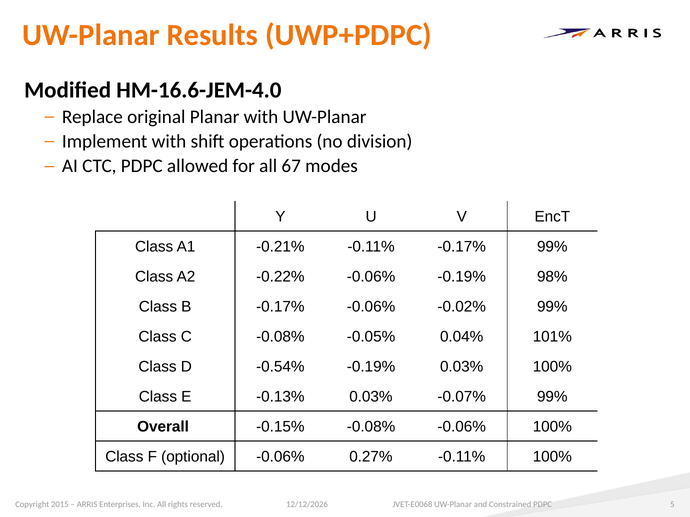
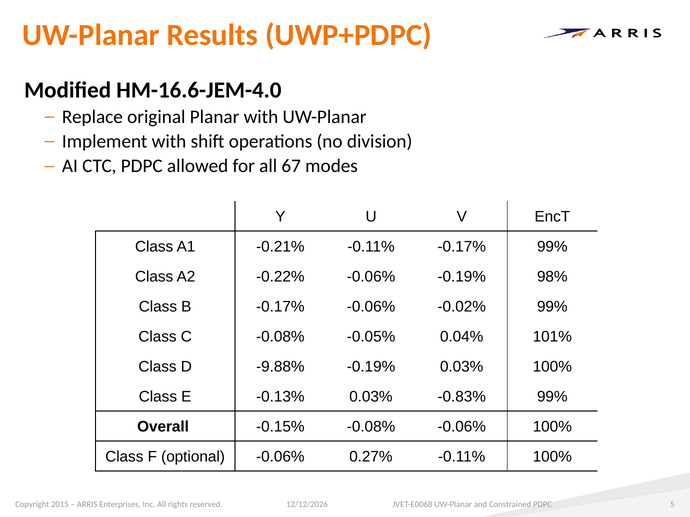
-0.54%: -0.54% -> -9.88% (280, 367)
-0.07%: -0.07% -> -0.83% (462, 397)
